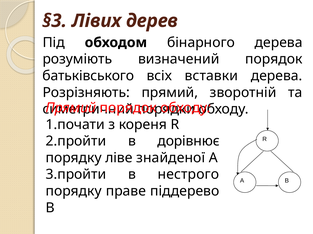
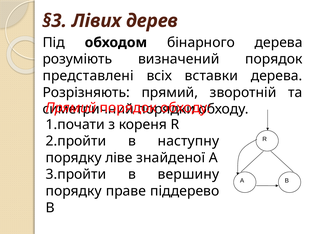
батьківського: батьківського -> представлені (88, 76)
дорівнює: дорівнює -> наступну (188, 142)
нестрого: нестрого -> вершину (188, 175)
